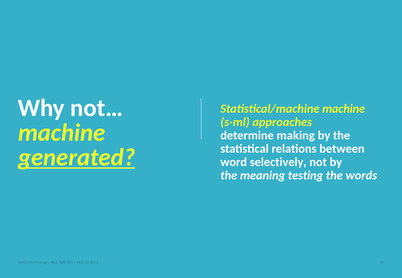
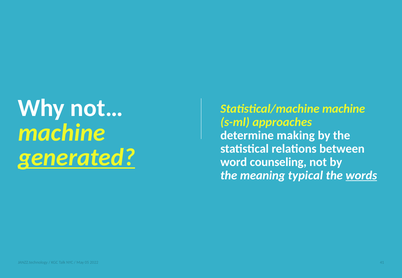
selectively: selectively -> counseling (278, 162)
testing: testing -> typical (305, 176)
words underline: none -> present (361, 176)
